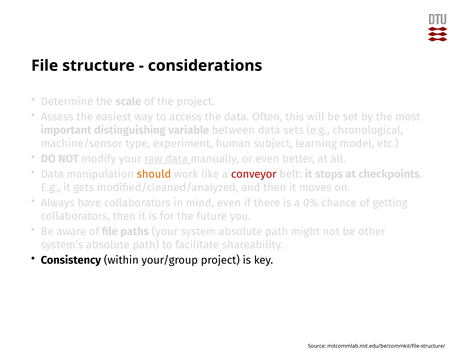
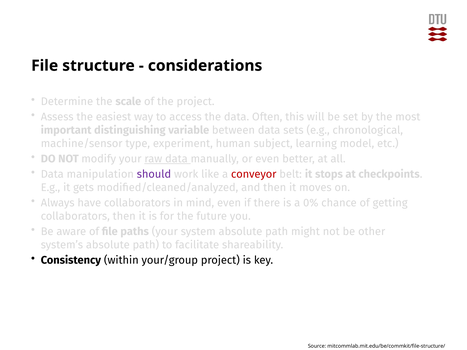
should colour: orange -> purple (154, 174)
